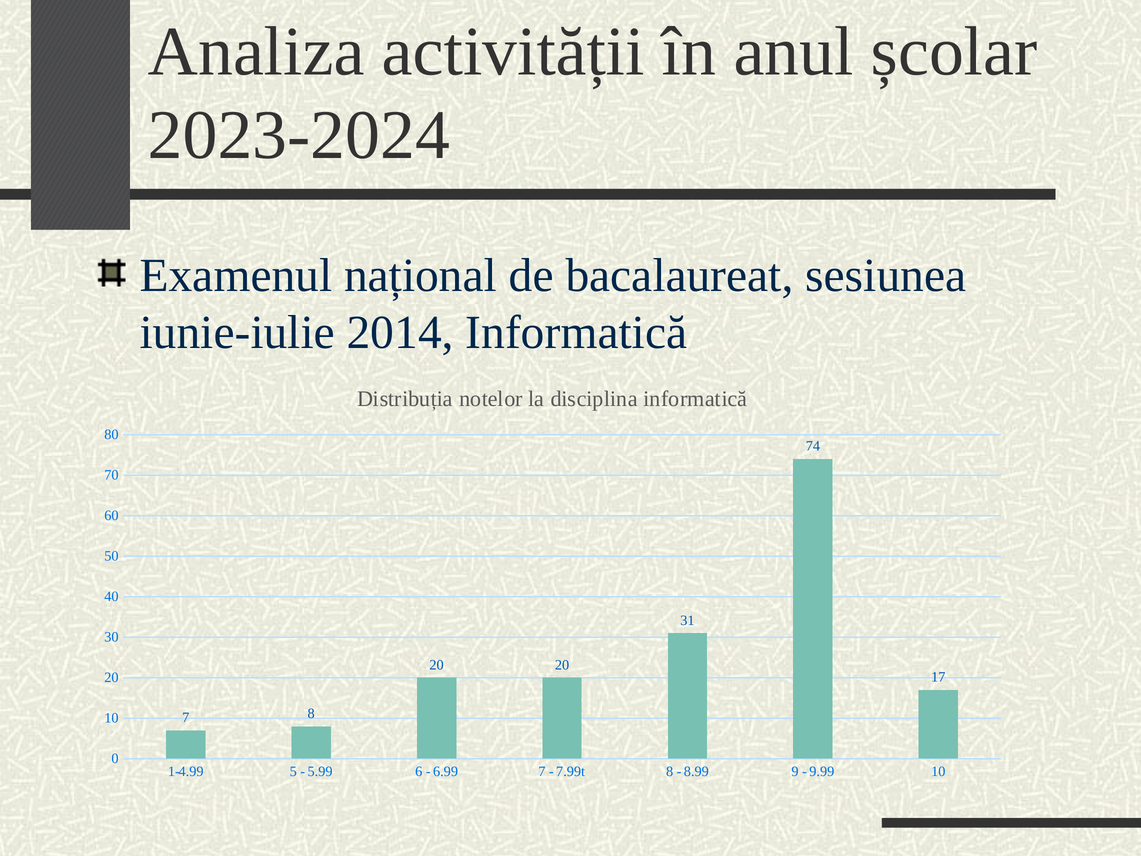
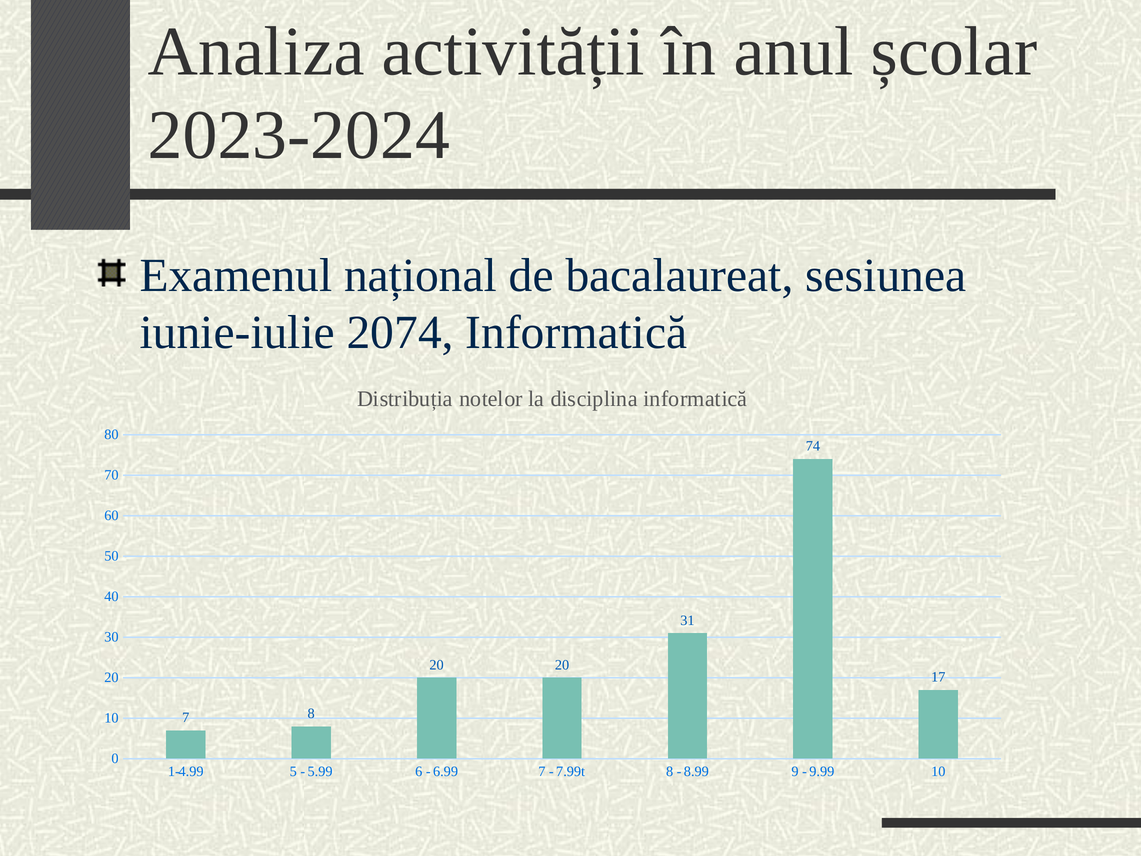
2014: 2014 -> 2074 (400, 332)
